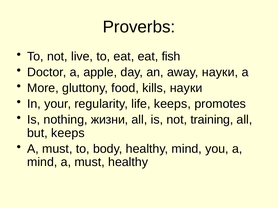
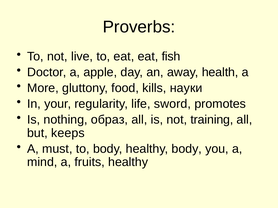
away науки: науки -> health (220, 72)
life keeps: keeps -> sword (172, 104)
жизни: жизни -> образ (109, 120)
healthy mind: mind -> body (187, 149)
mind a must: must -> fruits (90, 162)
